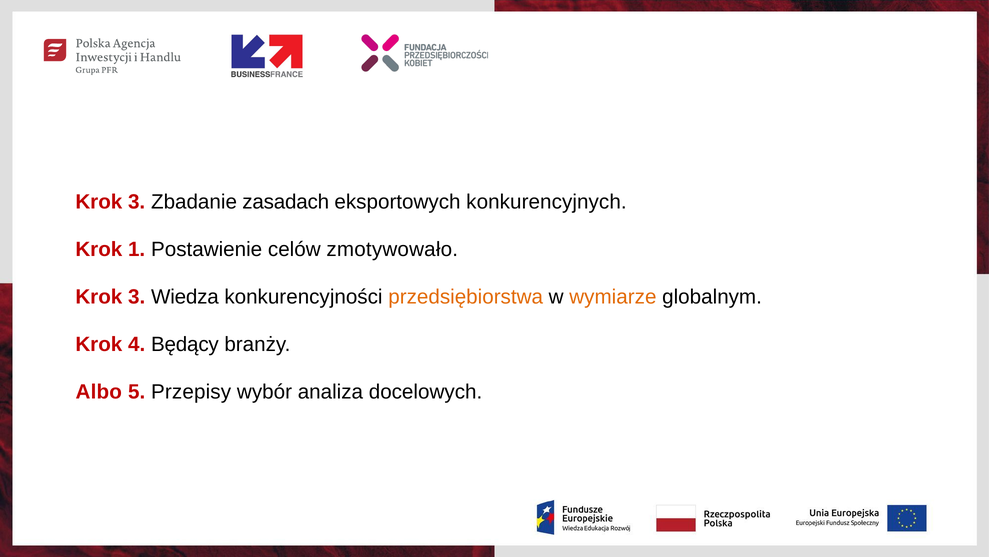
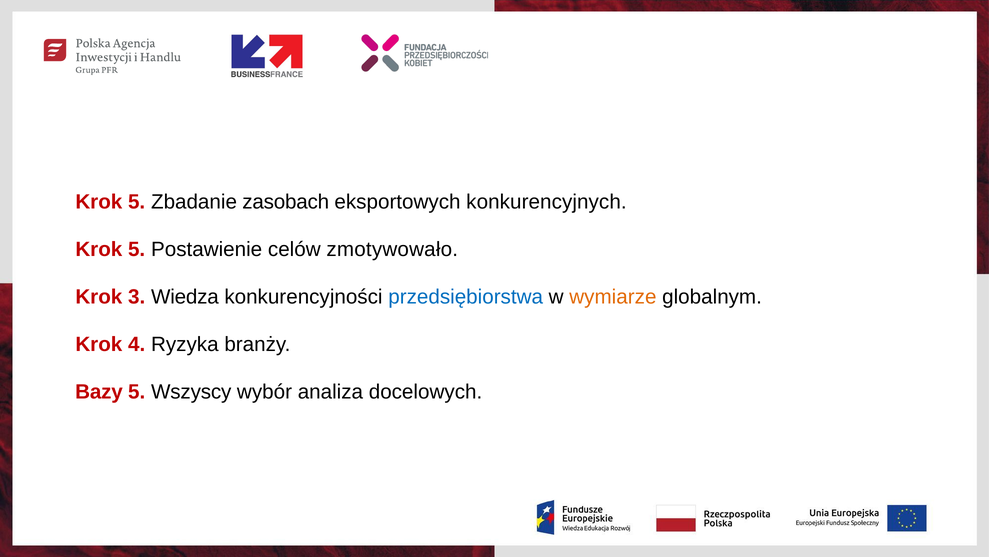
3: 3 -> 5 (137, 202)
zasadach: zasadach -> zasobach (286, 202)
1: 1 -> 5 (137, 249)
przedsiębiorstwa colour: orange -> blue (466, 297)
Będący: Będący -> Ryzyka (185, 344)
Albo: Albo -> Bazy (99, 392)
Przepisy: Przepisy -> Wszyscy (191, 392)
